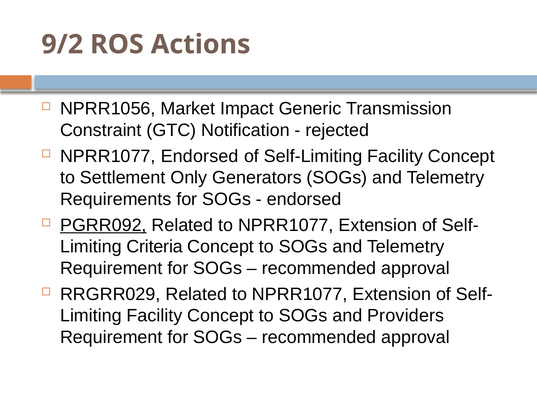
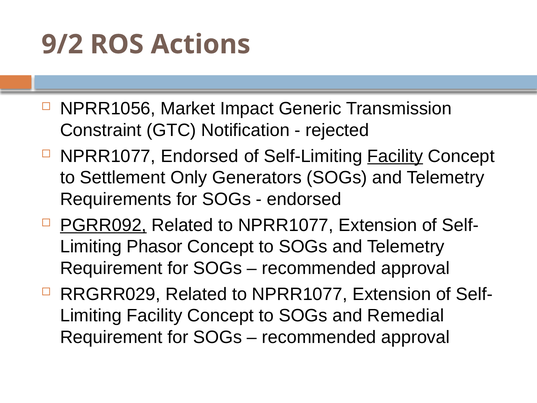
Facility underline: none -> present (395, 156)
Criteria: Criteria -> Phasor (155, 247)
Providers: Providers -> Remedial (406, 315)
